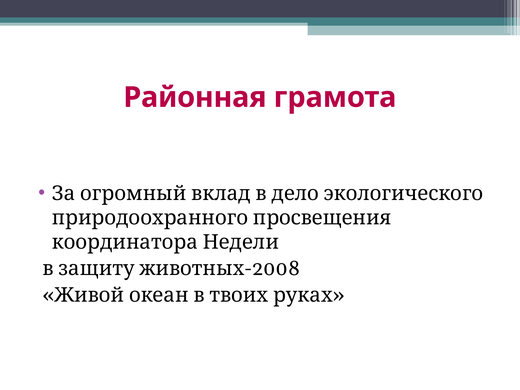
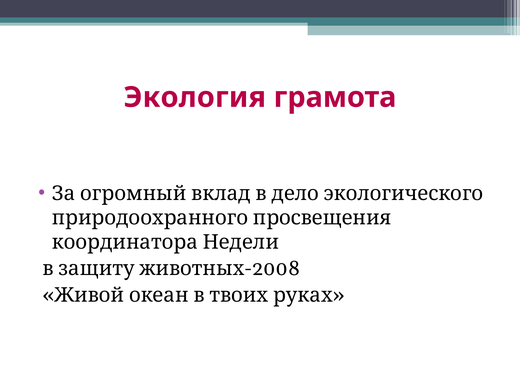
Районная: Районная -> Экология (195, 97)
